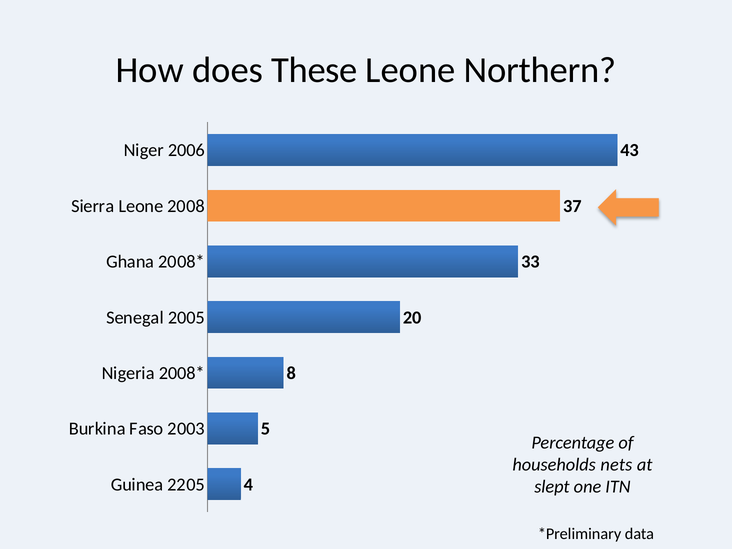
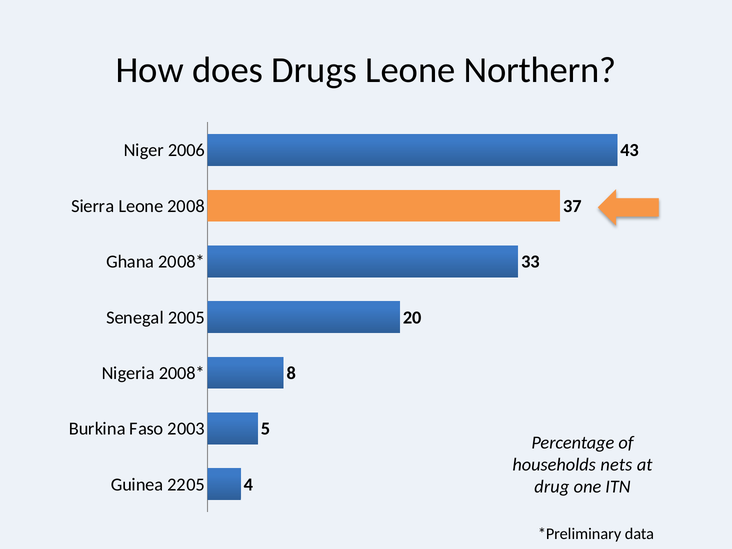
These: These -> Drugs (314, 70)
slept: slept -> drug (552, 487)
